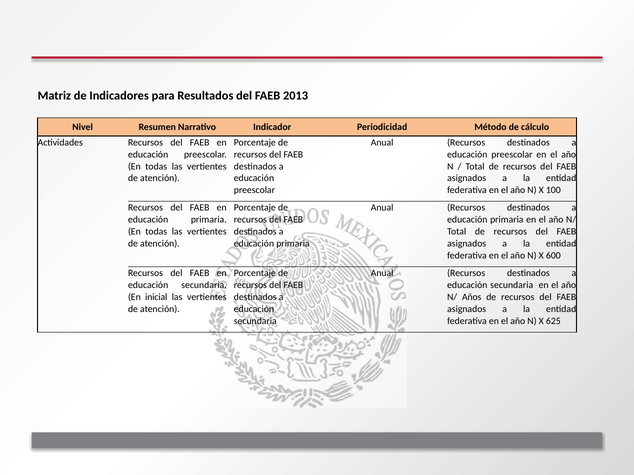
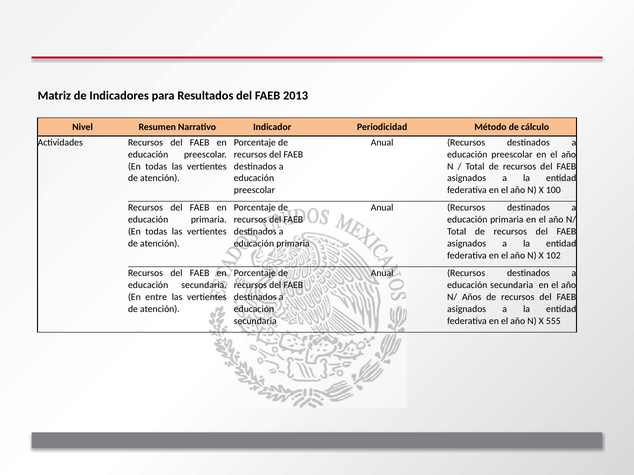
600: 600 -> 102 (553, 256)
inicial: inicial -> entre (156, 297)
625: 625 -> 555 (553, 321)
